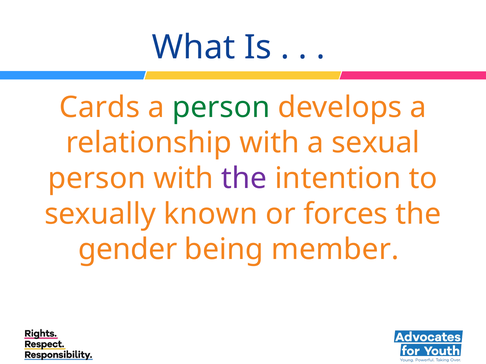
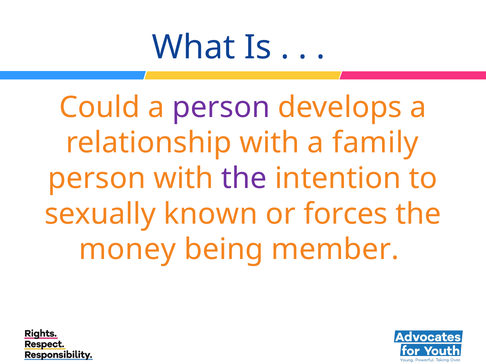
Cards: Cards -> Could (100, 107)
person colour: green -> purple (221, 107)
sexual: sexual -> family (375, 143)
gender: gender -> money (127, 250)
